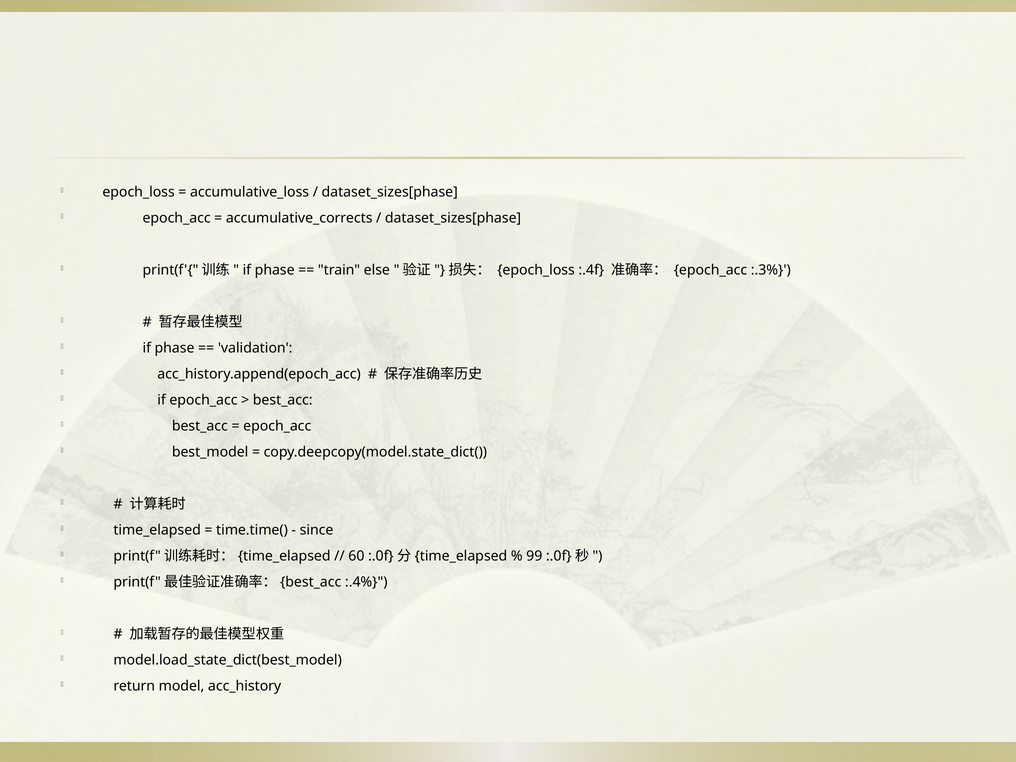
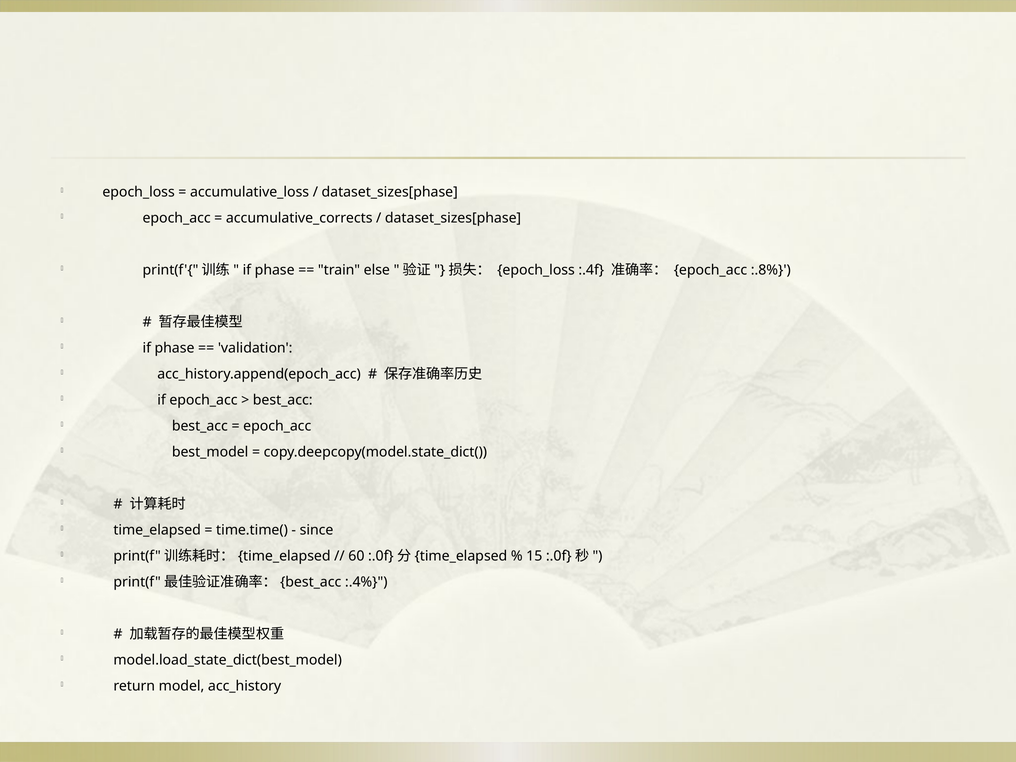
:.3%: :.3% -> :.8% (771, 270)
99: 99 -> 15 (534, 556)
